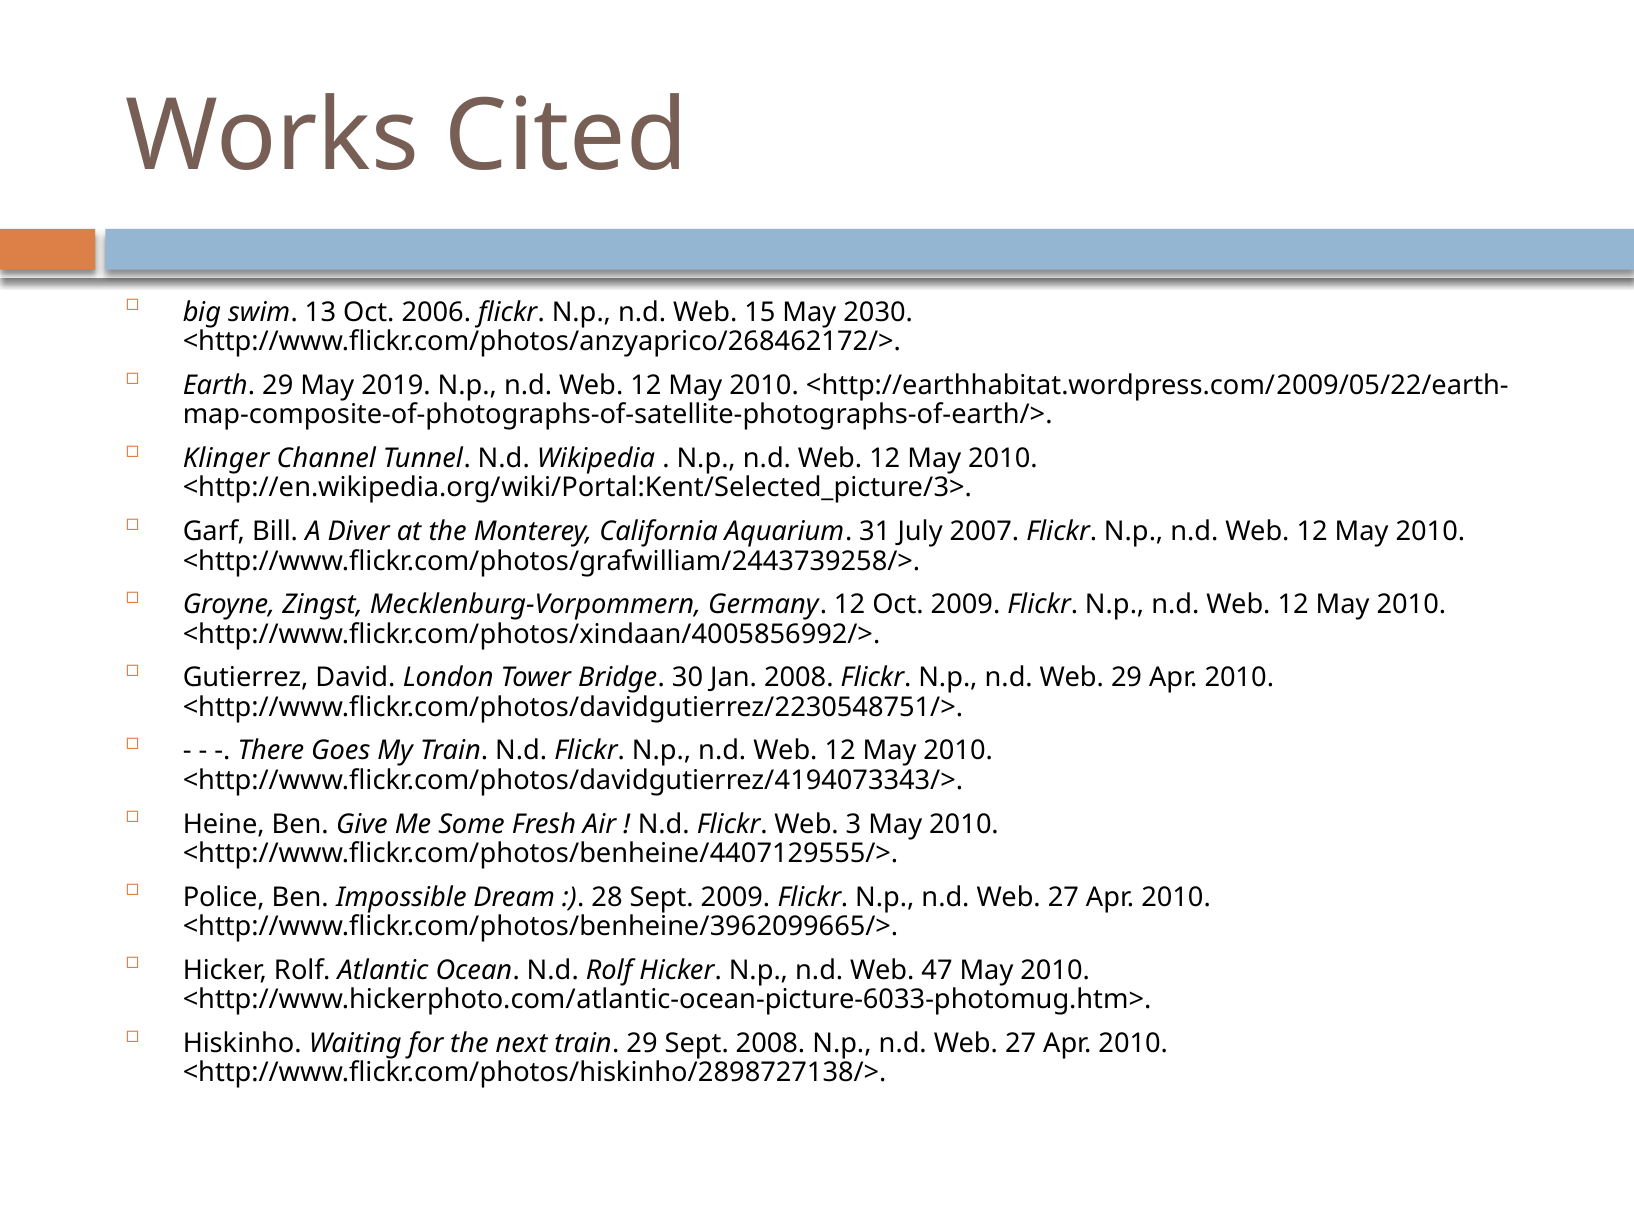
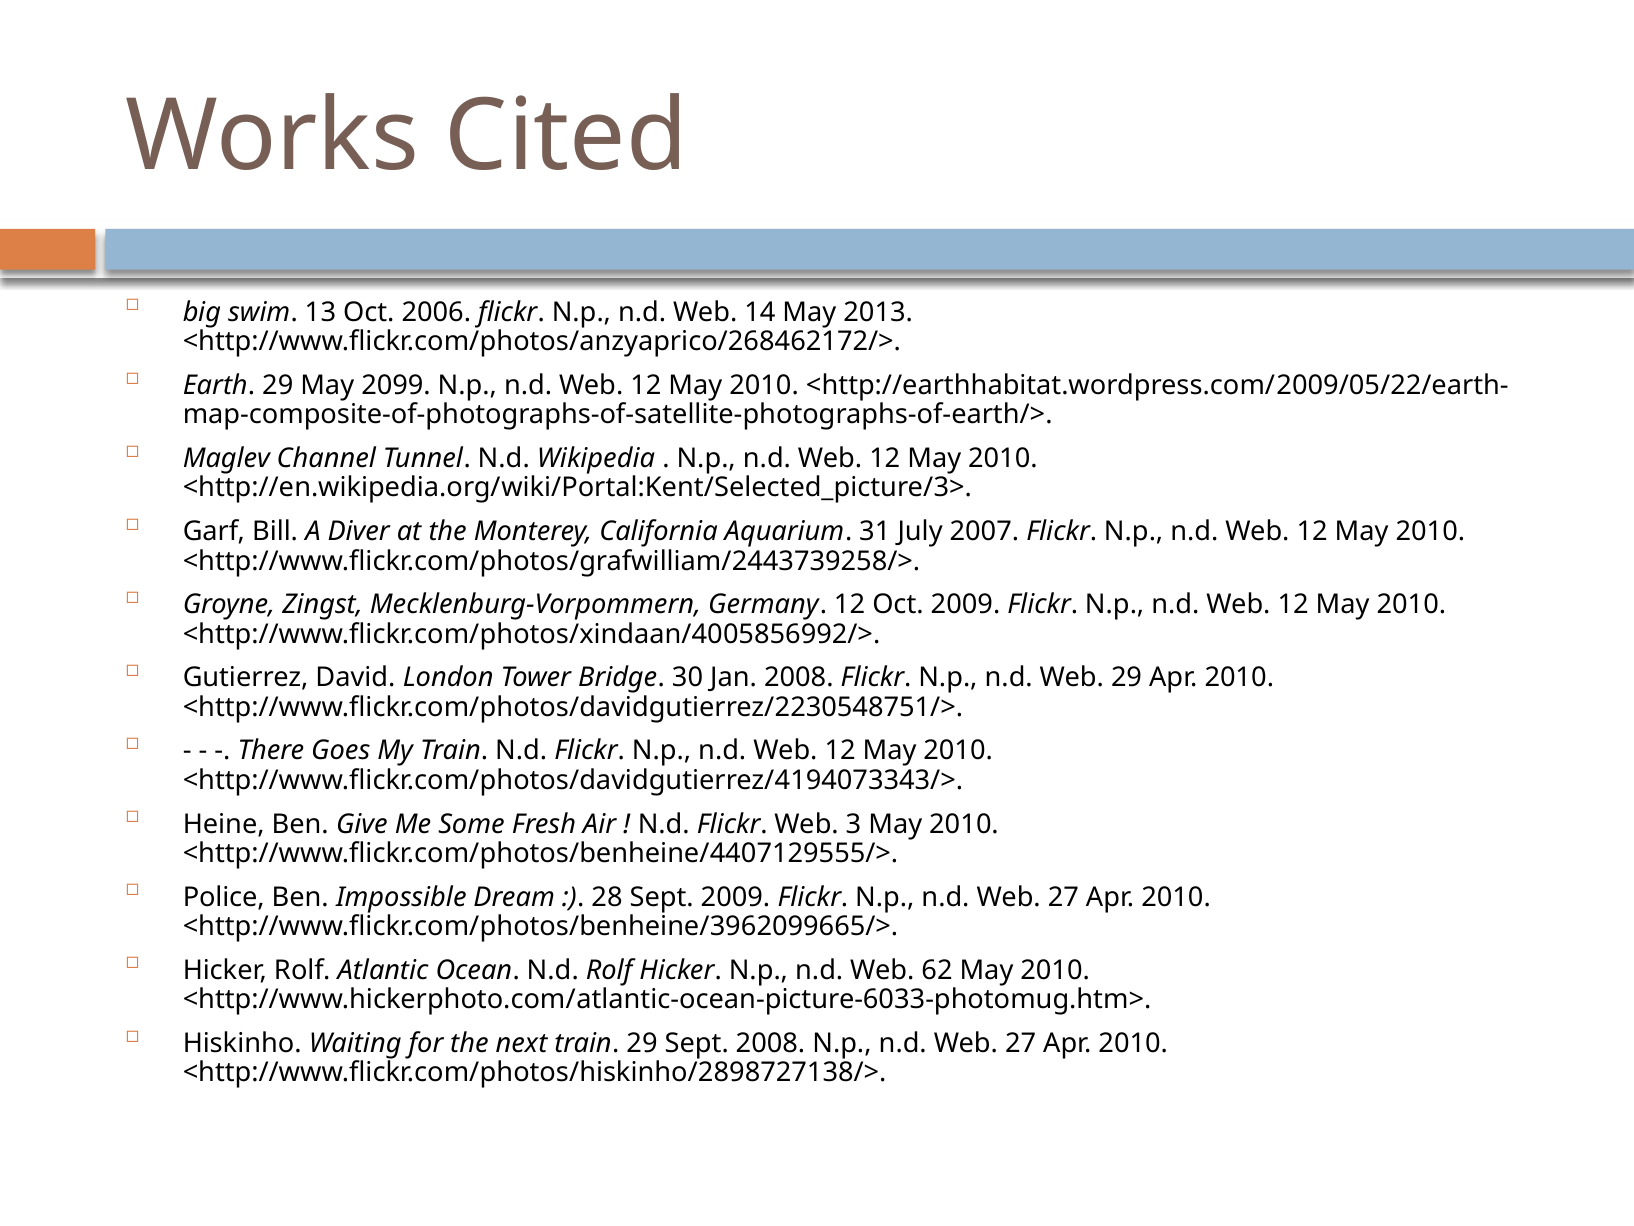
15: 15 -> 14 (760, 312)
2030: 2030 -> 2013 (878, 312)
2019: 2019 -> 2099 (396, 385)
Klinger: Klinger -> Maglev (226, 458)
47: 47 -> 62 (937, 970)
